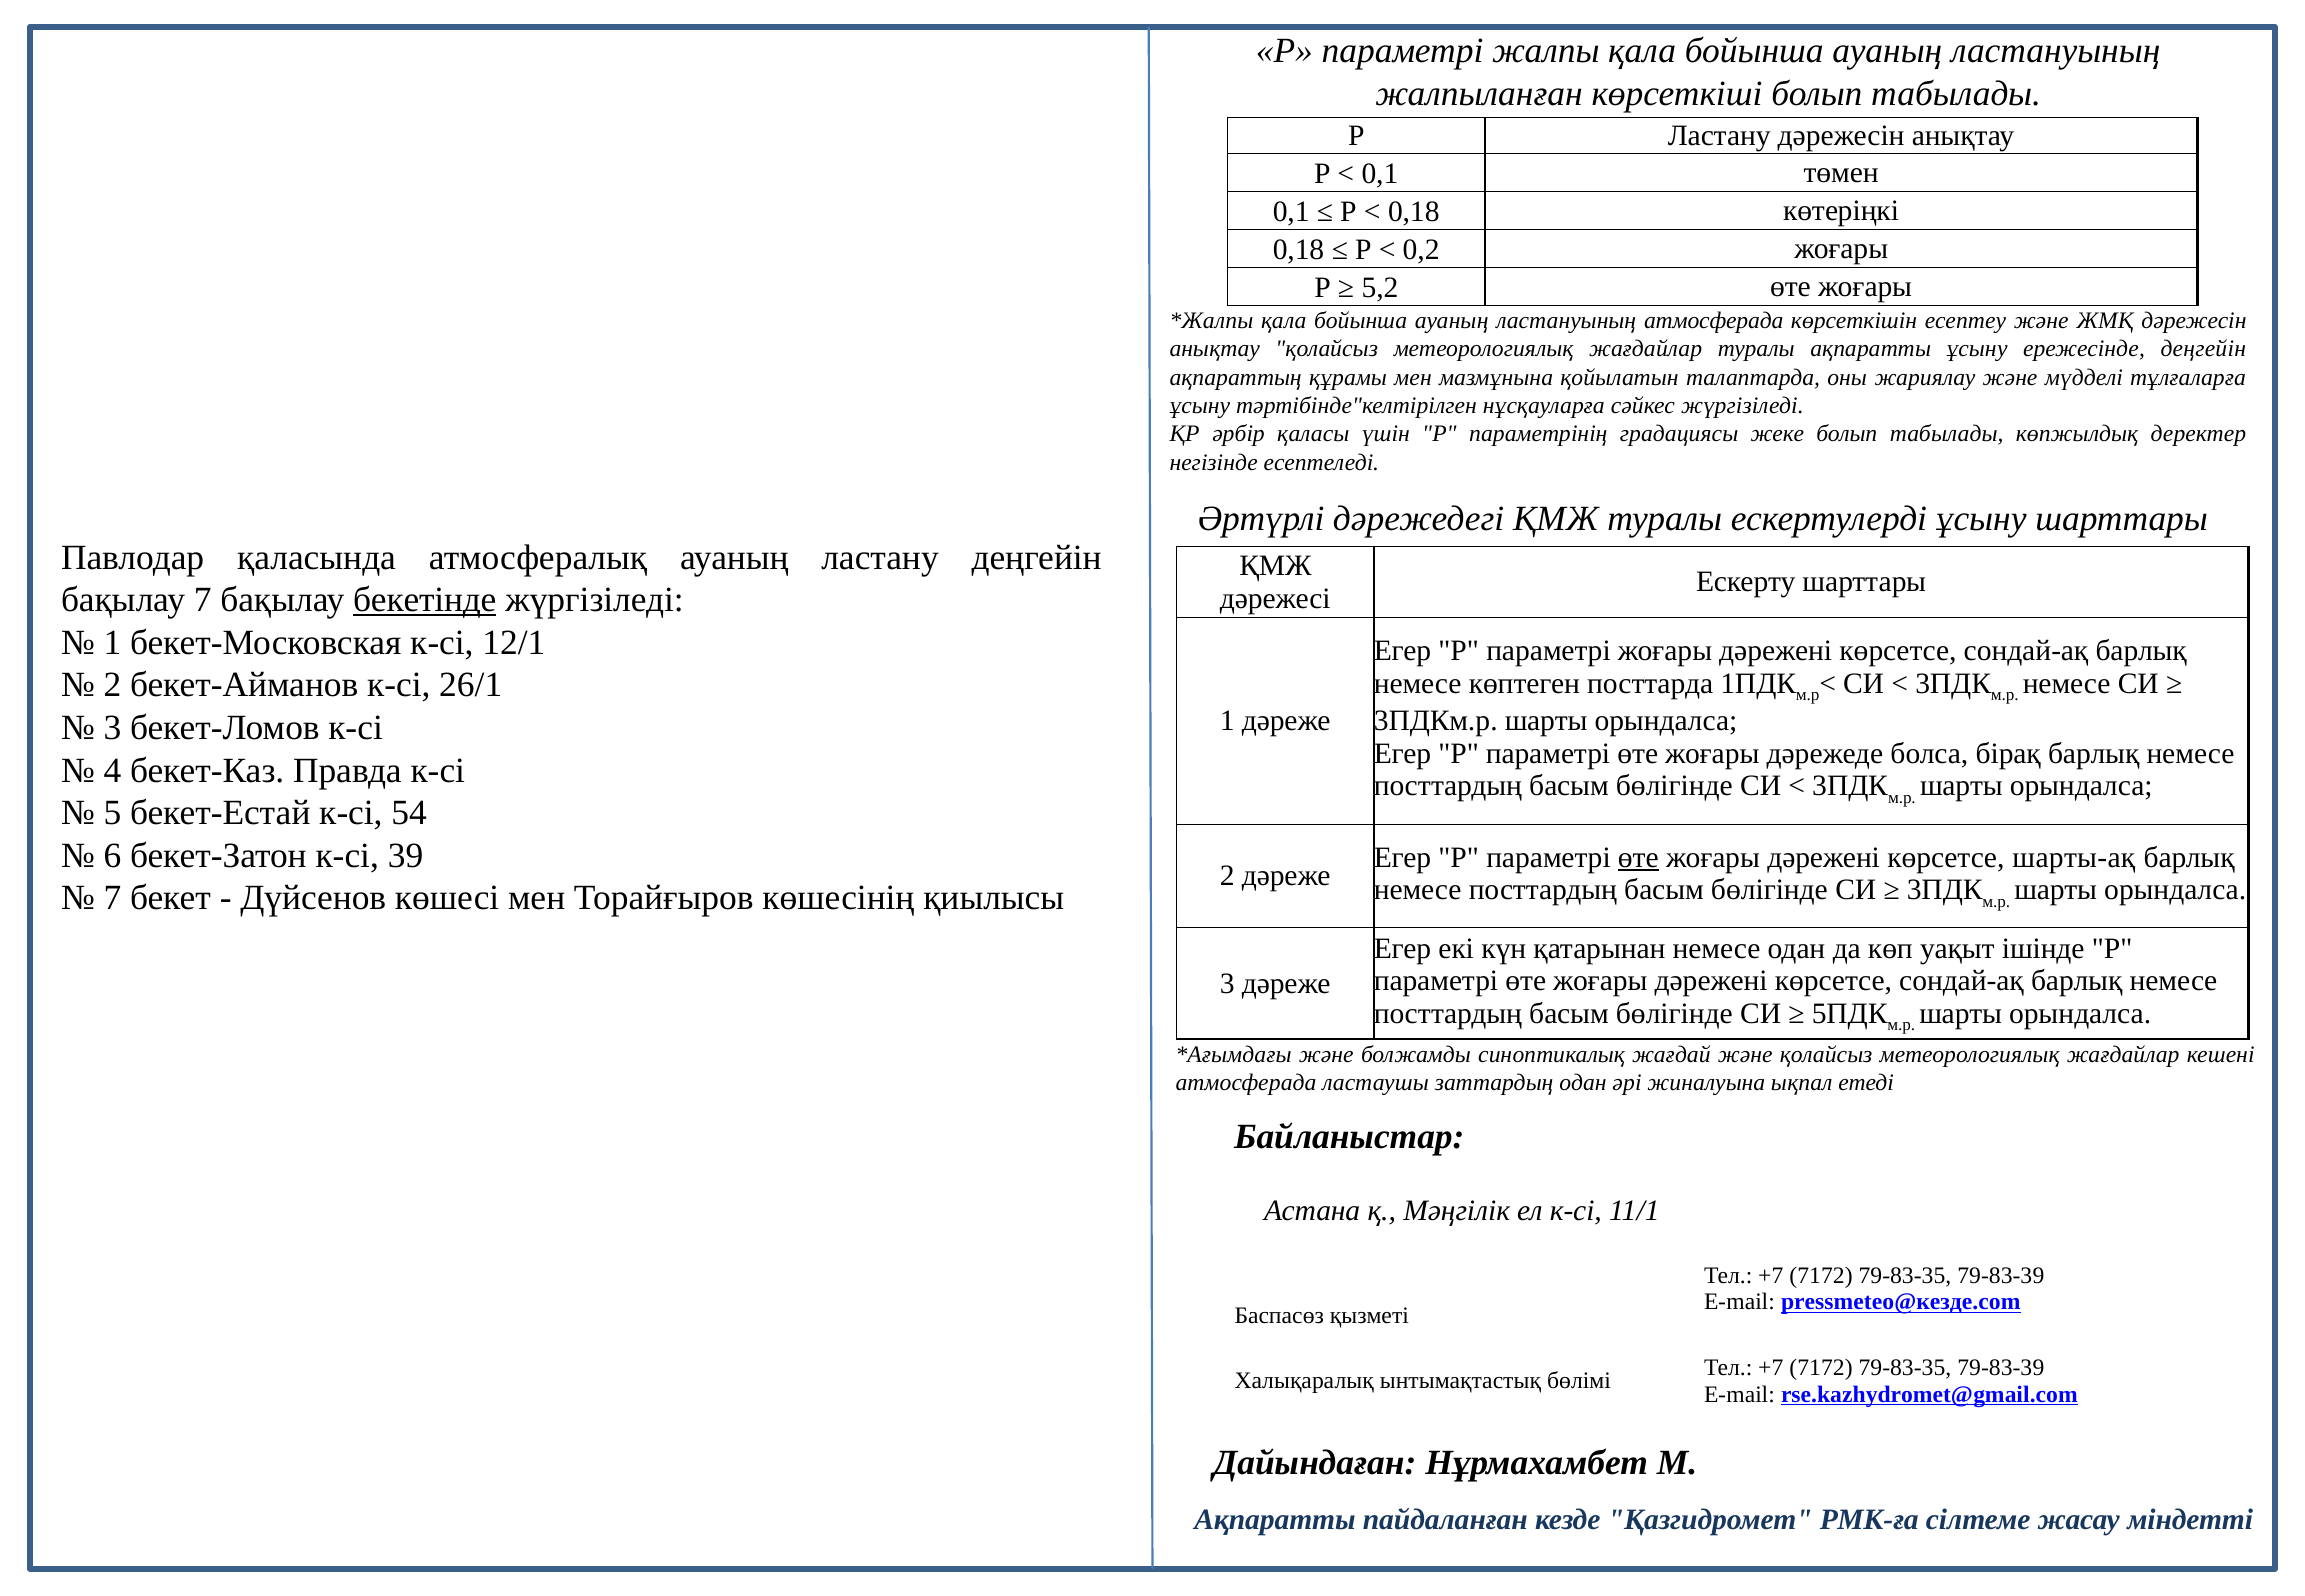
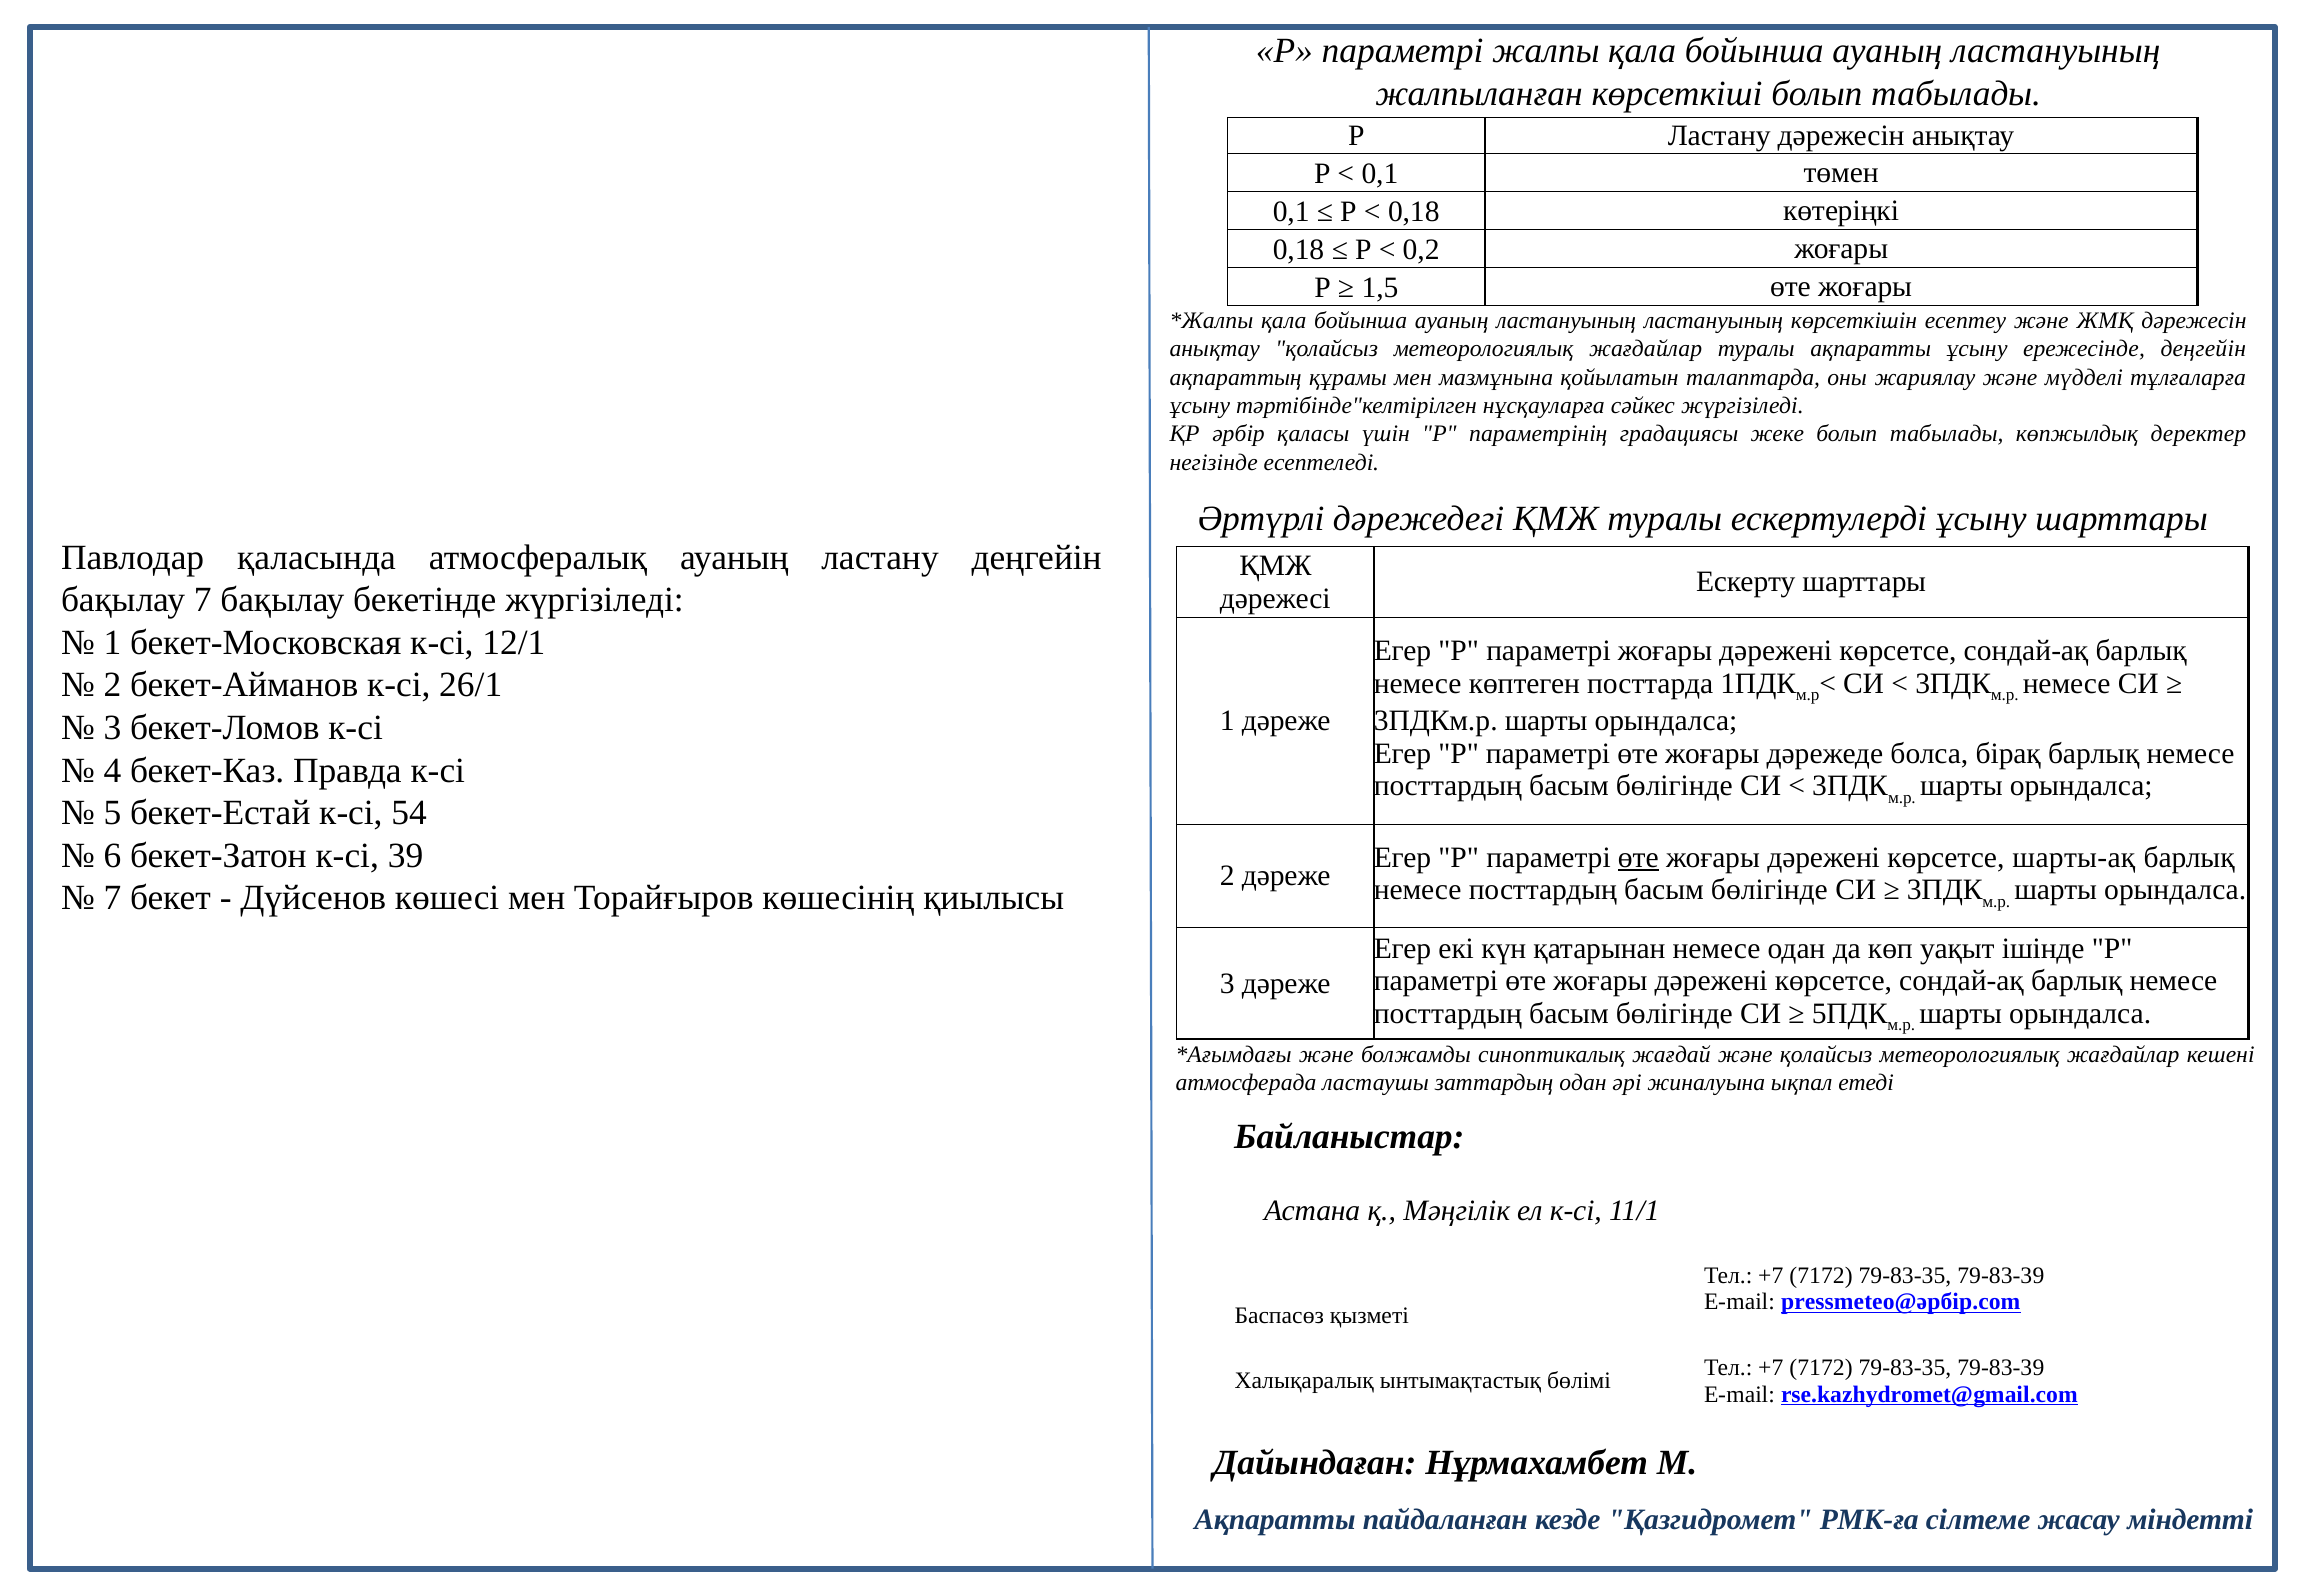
5,2: 5,2 -> 1,5 (1380, 288)
ластануының атмосферада: атмосферада -> ластануының (1714, 321)
бекетінде underline: present -> none (425, 600)
pressmeteo@кезде.com: pressmeteo@кезде.com -> pressmeteo@әрбір.com (1901, 1302)
